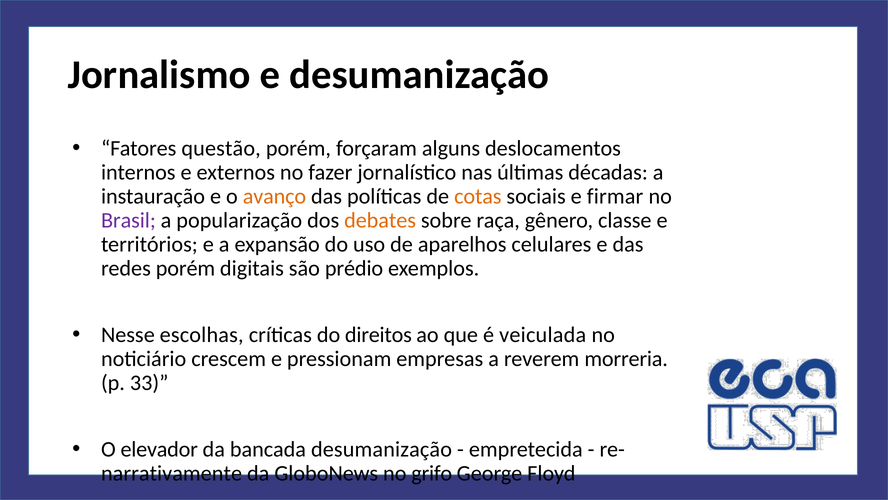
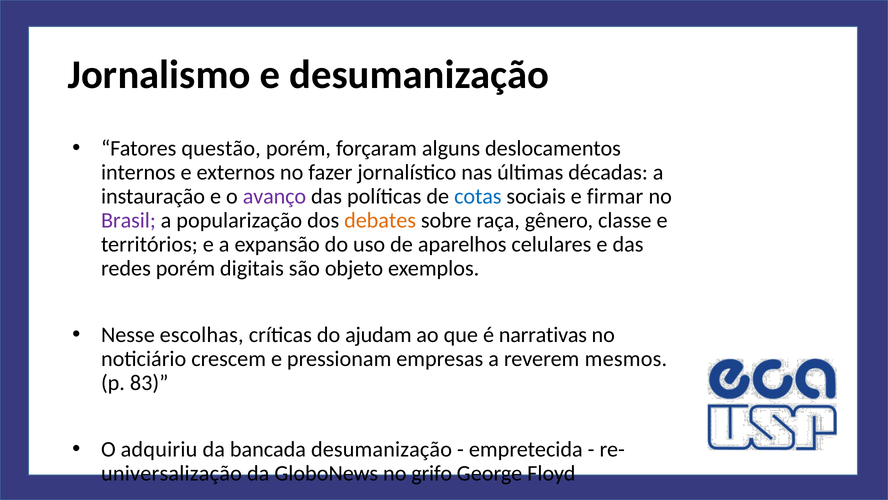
avanço colour: orange -> purple (275, 196)
cotas colour: orange -> blue (478, 196)
prédio: prédio -> objeto (354, 268)
direitos: direitos -> ajudam (378, 334)
veiculada: veiculada -> narrativas (543, 334)
morreria: morreria -> mesmos (626, 358)
33: 33 -> 83 (149, 382)
elevador: elevador -> adquiriu (159, 449)
narrativamente: narrativamente -> universalização (171, 473)
